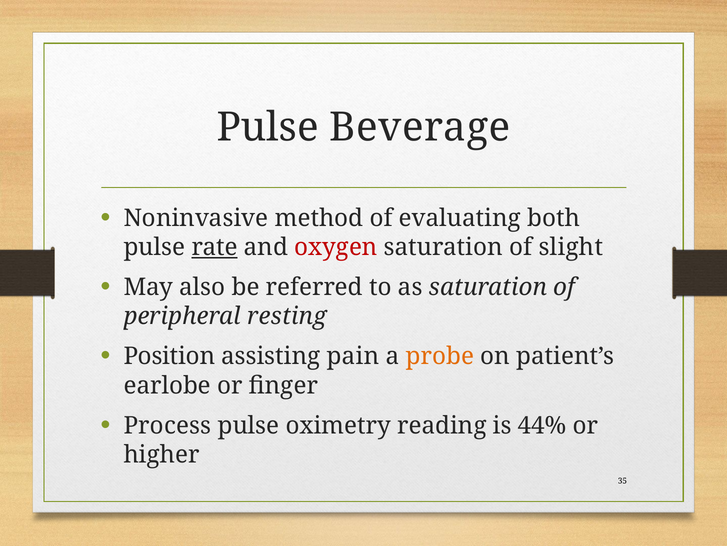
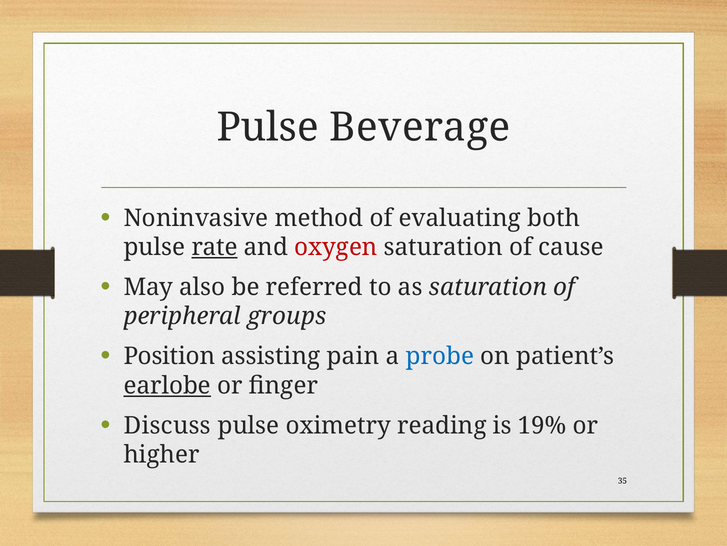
slight: slight -> cause (571, 247)
resting: resting -> groups (287, 316)
probe colour: orange -> blue (440, 356)
earlobe underline: none -> present (167, 385)
Process: Process -> Discuss (167, 425)
44%: 44% -> 19% (542, 425)
